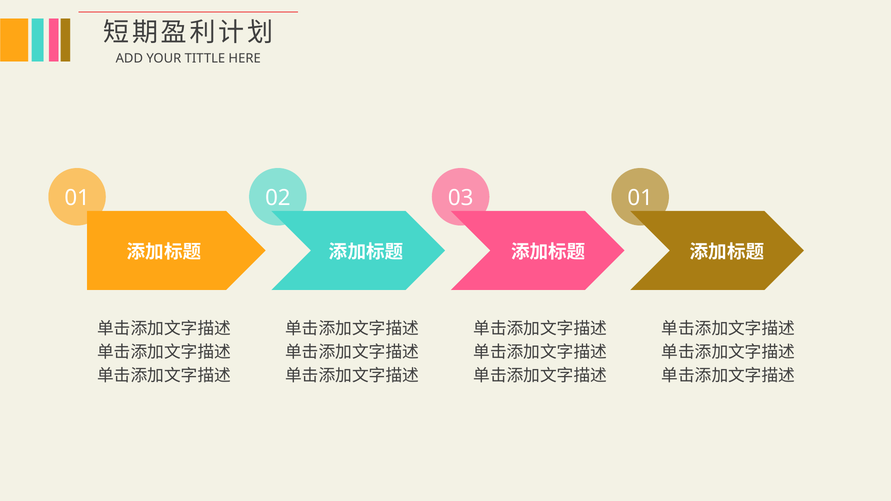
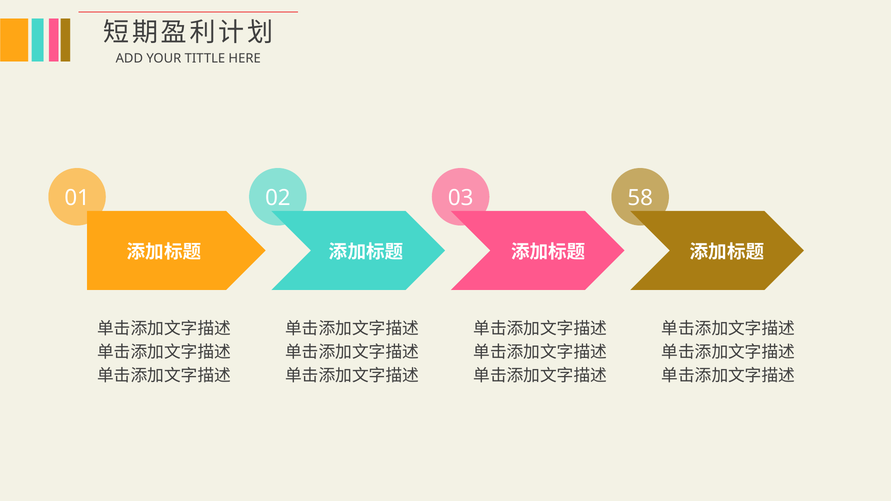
03 01: 01 -> 58 (640, 198)
